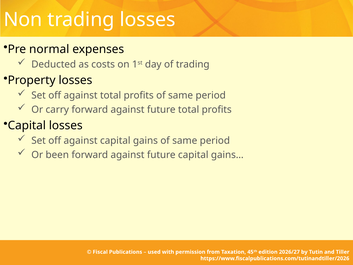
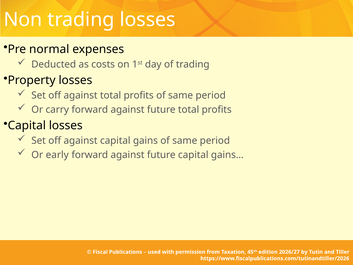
been: been -> early (57, 155)
